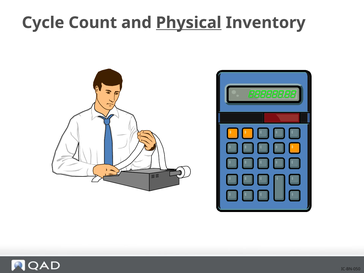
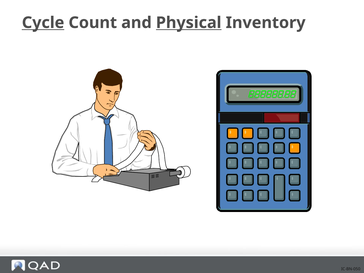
Cycle underline: none -> present (43, 23)
